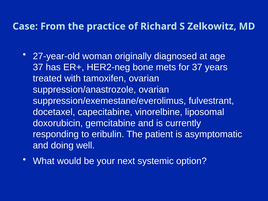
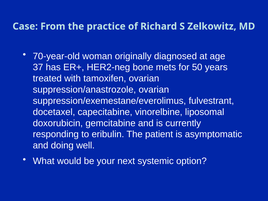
27-year-old: 27-year-old -> 70-year-old (56, 56)
for 37: 37 -> 50 (197, 67)
